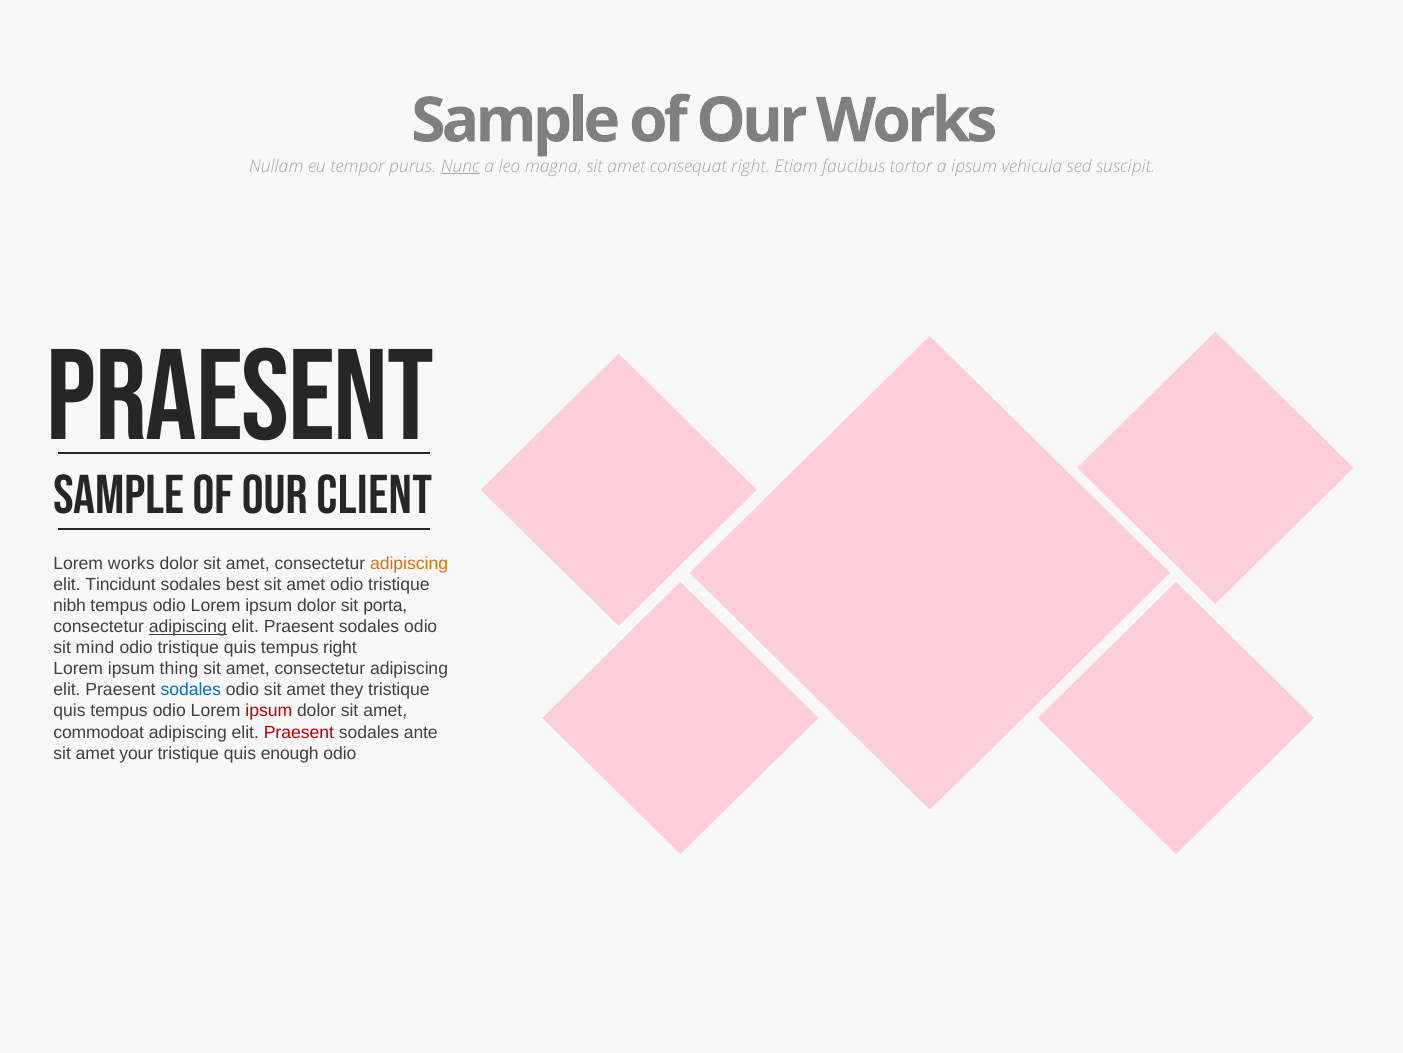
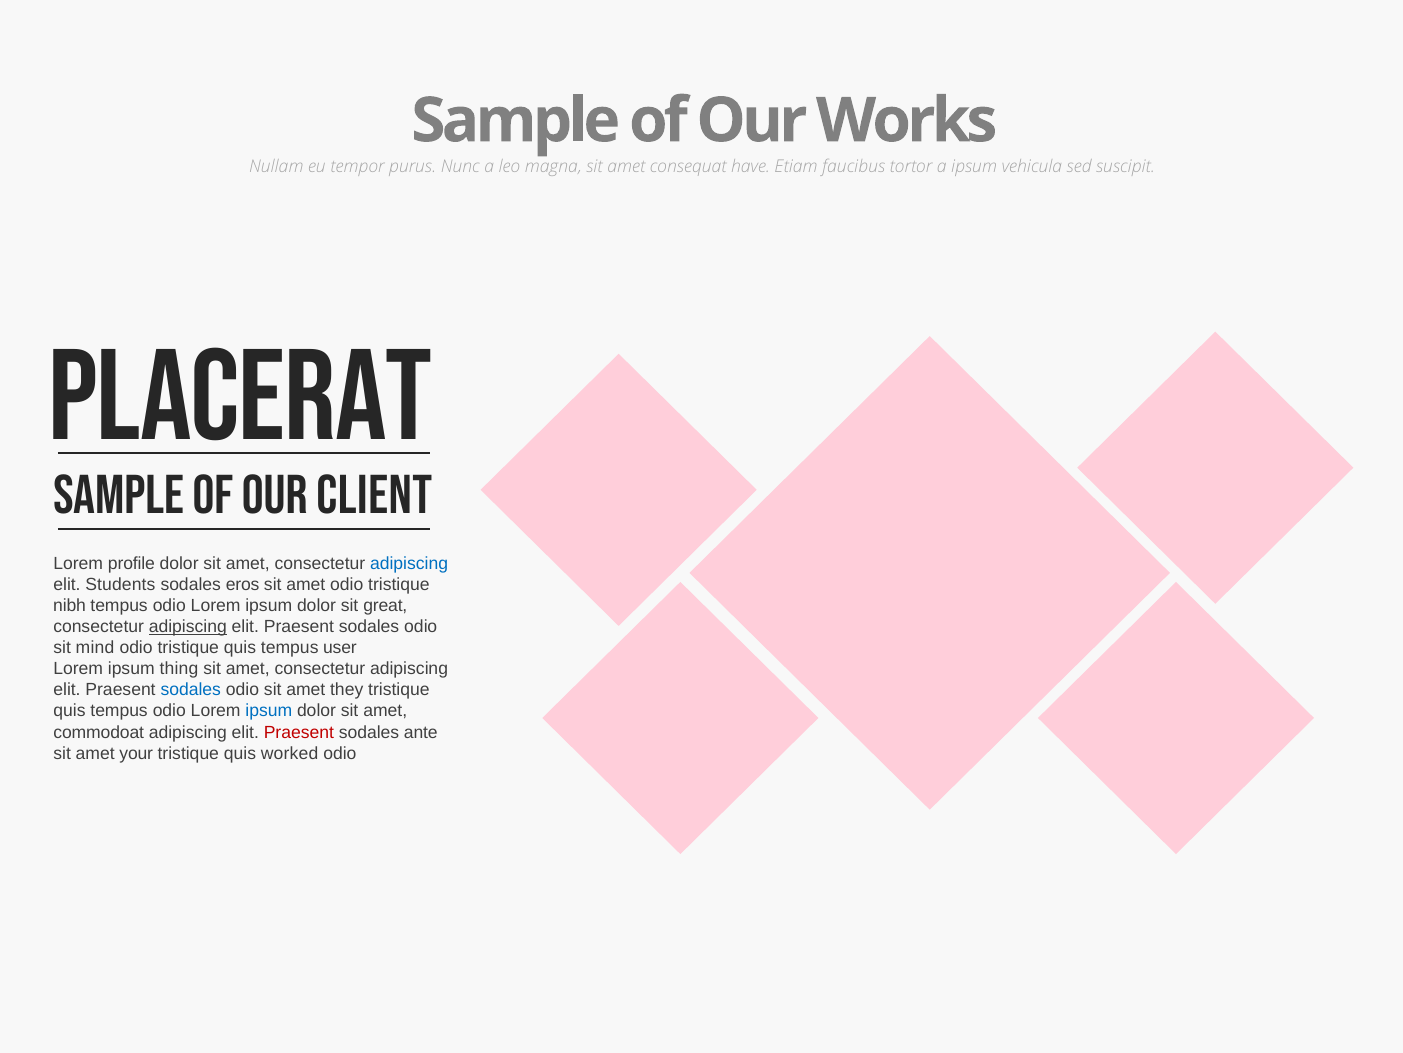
Nunc underline: present -> none (460, 166)
consequat right: right -> have (751, 166)
praesent: praesent -> placerat (240, 397)
Lorem works: works -> profile (131, 563)
adipiscing colour: orange -> blue (409, 563)
Tincidunt: Tincidunt -> Students (120, 584)
best: best -> eros (243, 584)
porta: porta -> great (385, 605)
tempus right: right -> user (340, 647)
ipsum colour: red -> blue (269, 711)
enough: enough -> worked (290, 753)
